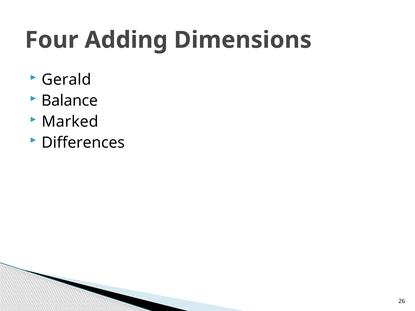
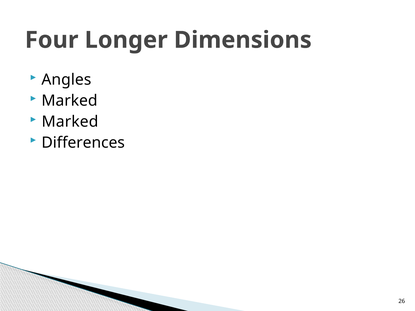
Adding: Adding -> Longer (126, 40)
Gerald: Gerald -> Angles (66, 80)
Balance: Balance -> Marked (69, 101)
